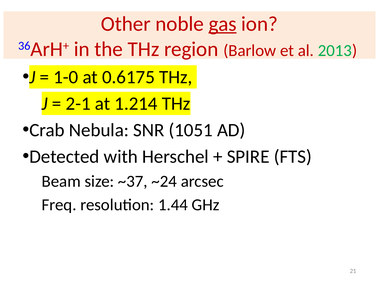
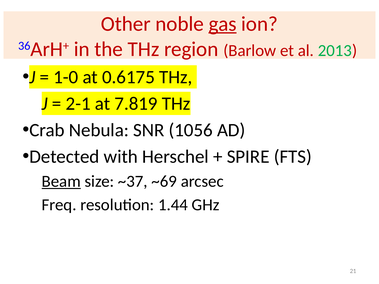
1.214: 1.214 -> 7.819 (136, 104)
1051: 1051 -> 1056 (191, 130)
Beam underline: none -> present (61, 181)
~24: ~24 -> ~69 (164, 181)
